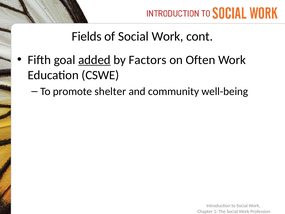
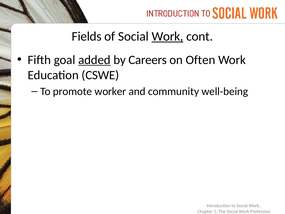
Work underline: none -> present (168, 36)
Factors: Factors -> Careers (148, 60)
shelter: shelter -> worker (110, 91)
